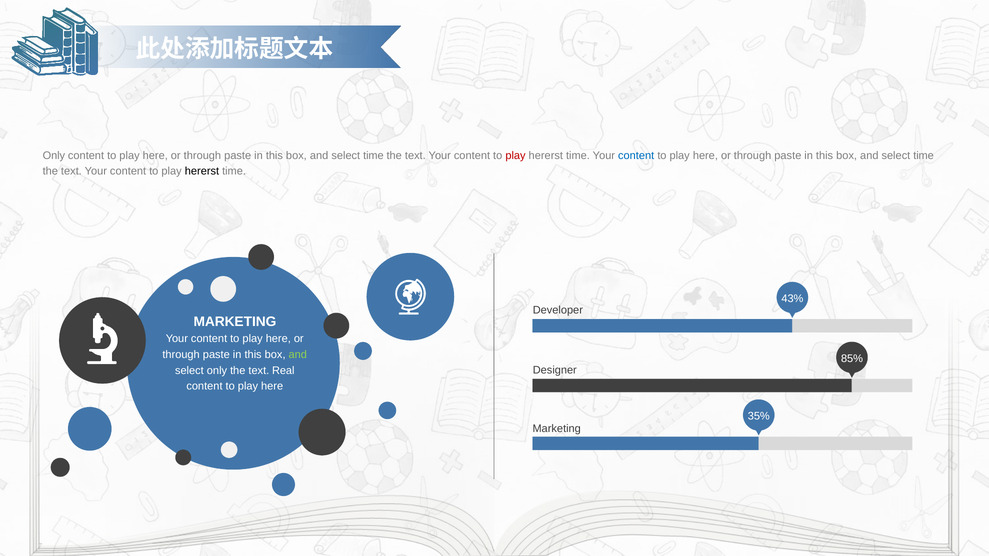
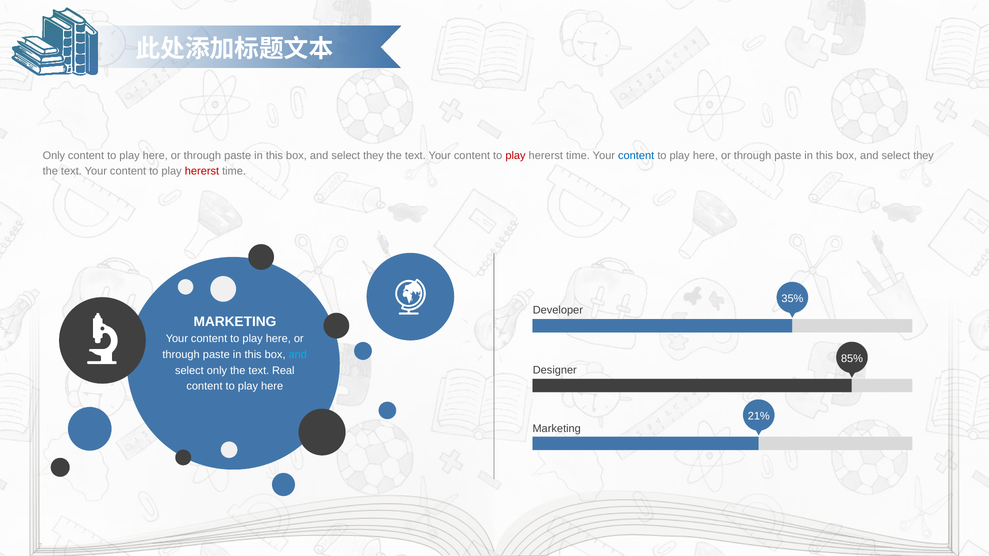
time: time -> they (373, 156)
time: time -> they (924, 156)
hererst colour: black -> red (202, 171)
43%: 43% -> 35% (792, 299)
and colour: light green -> light blue (298, 355)
35%: 35% -> 21% (759, 416)
